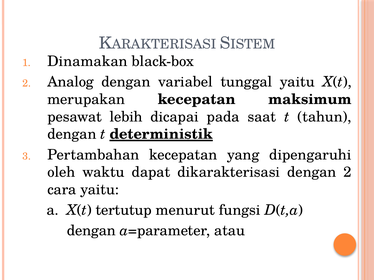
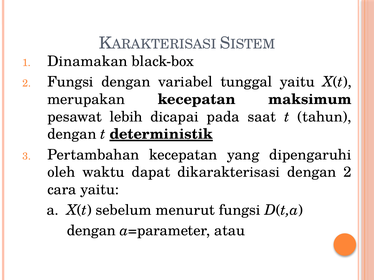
2 Analog: Analog -> Fungsi (70, 82)
tertutup: tertutup -> sebelum (124, 211)
